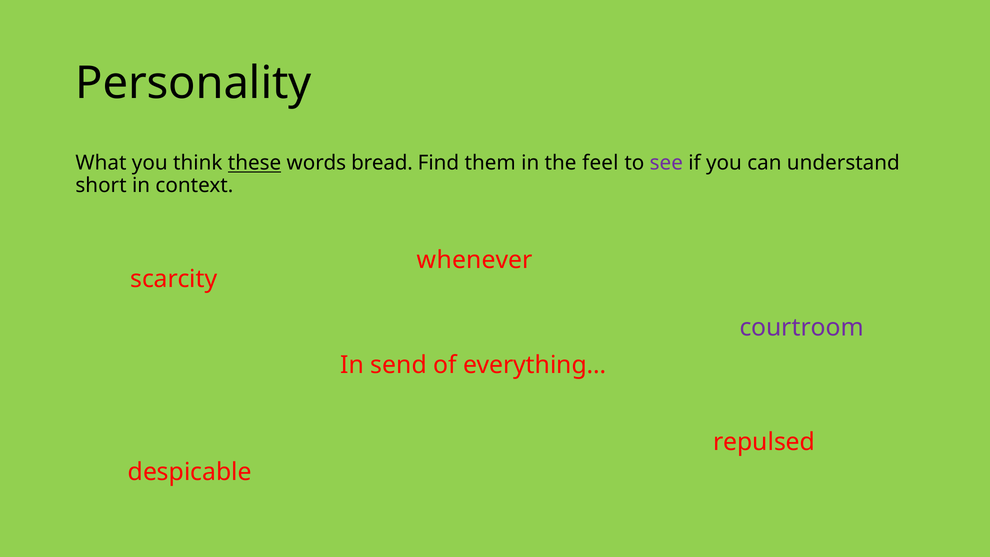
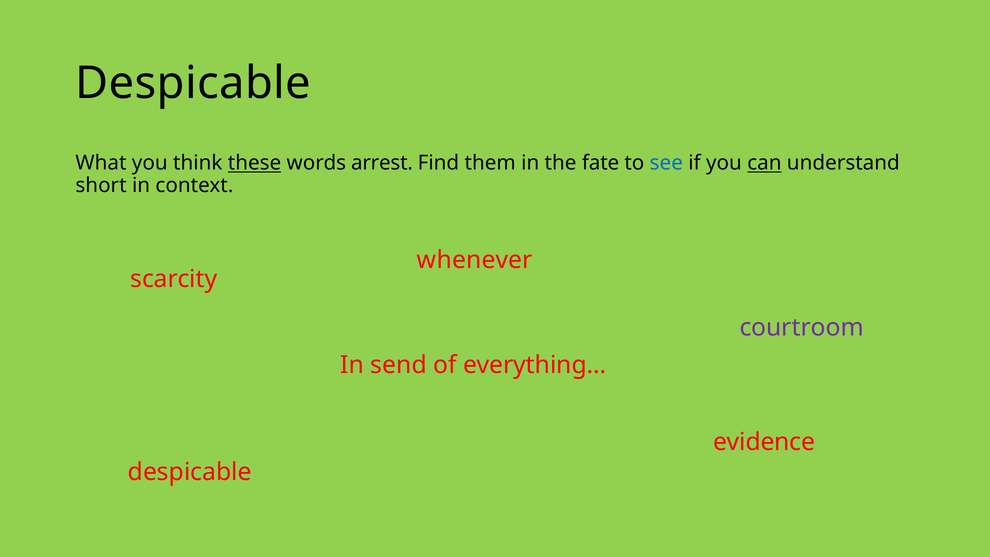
Personality: Personality -> Despicable (193, 83)
bread: bread -> arrest (382, 163)
feel: feel -> fate (601, 163)
see colour: purple -> blue (666, 163)
can underline: none -> present (764, 163)
repulsed: repulsed -> evidence (764, 442)
